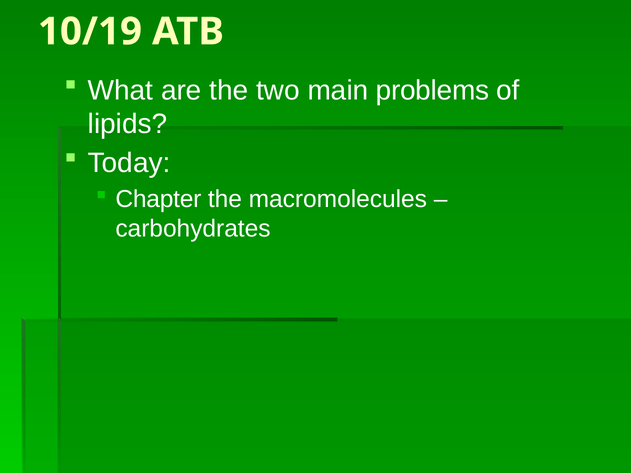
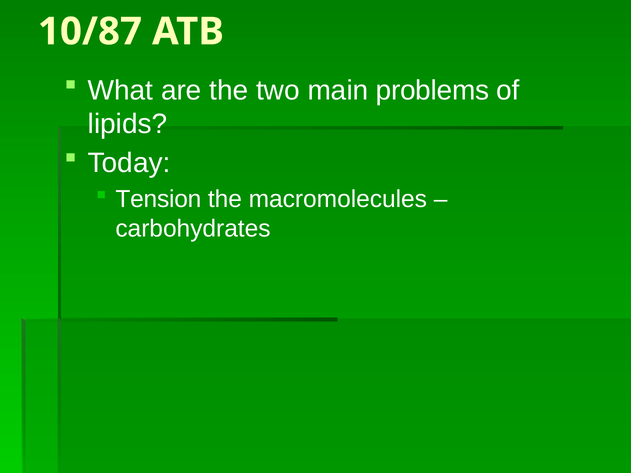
10/19: 10/19 -> 10/87 (90, 32)
Chapter: Chapter -> Tension (158, 199)
